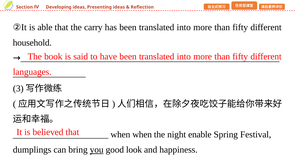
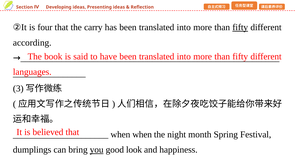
able: able -> four (45, 27)
fifty underline: none -> present (240, 27)
household: household -> according (32, 43)
enable: enable -> month (200, 134)
